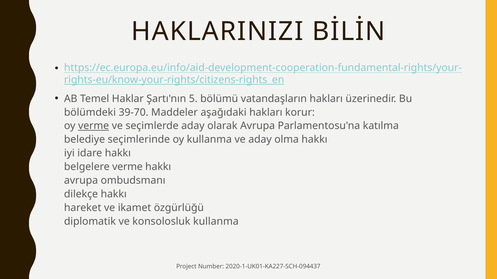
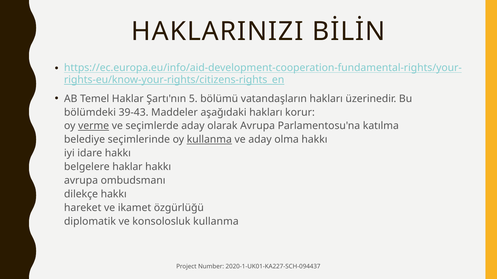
39-70: 39-70 -> 39-43 (134, 112)
kullanma underline: none -> present (209, 140)
belgelere verme: verme -> haklar (127, 167)
